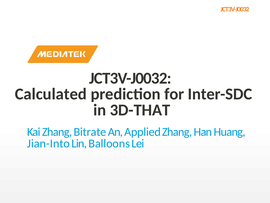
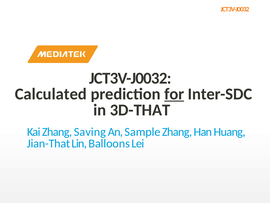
for underline: none -> present (174, 94)
Bitrate: Bitrate -> Saving (90, 132)
Applied: Applied -> Sample (143, 132)
Jian-Into: Jian-Into -> Jian-That (49, 143)
